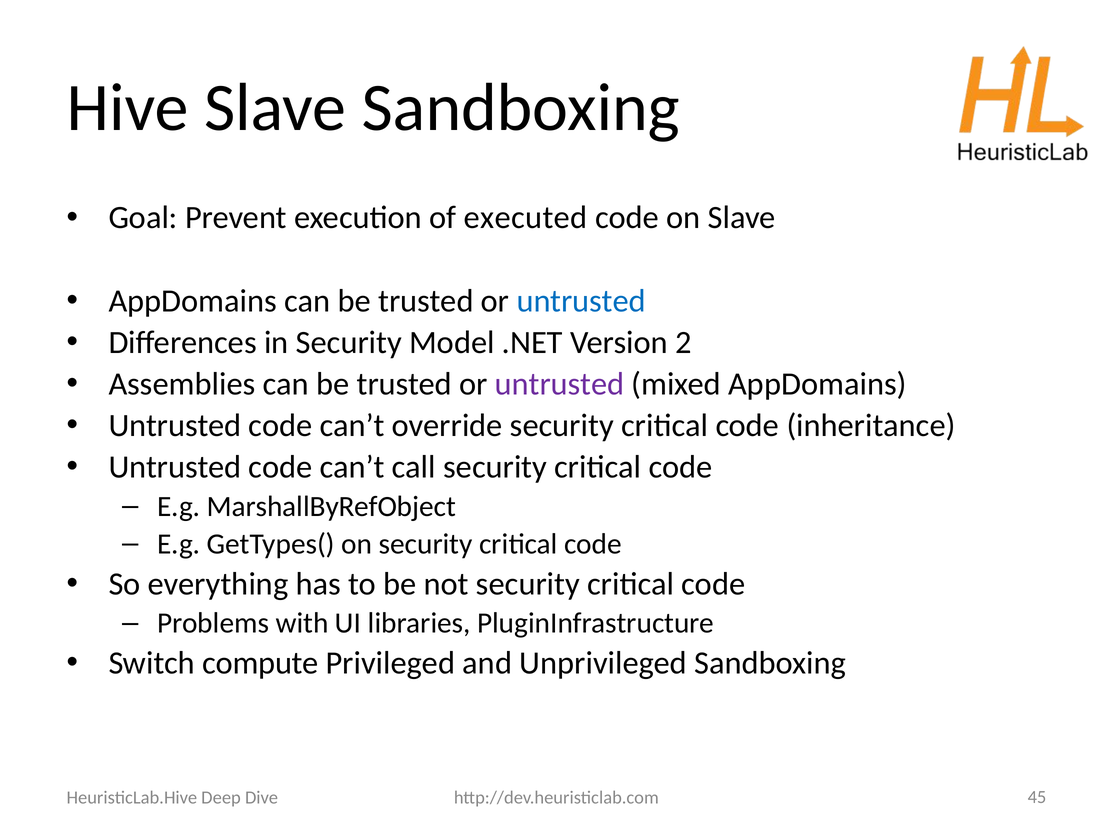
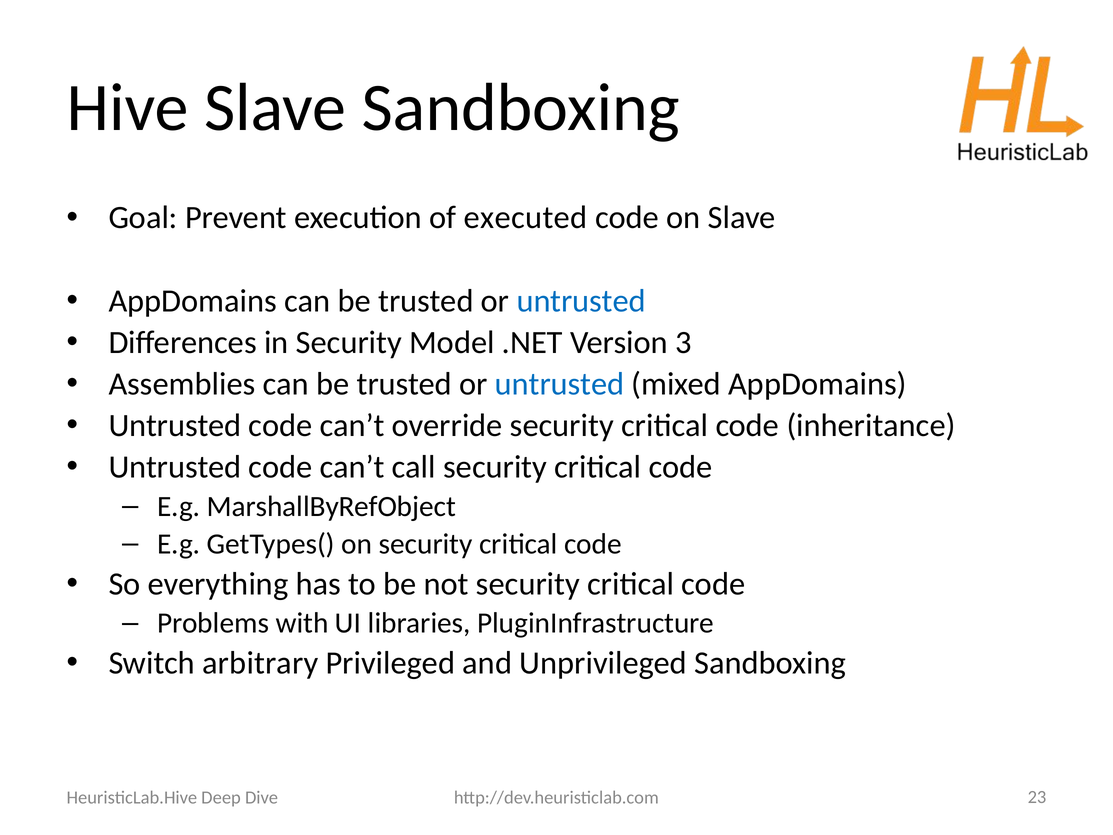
2: 2 -> 3 (684, 342)
untrusted colour: purple -> blue (560, 384)
compute: compute -> arbitrary (260, 663)
45: 45 -> 23 (1037, 797)
